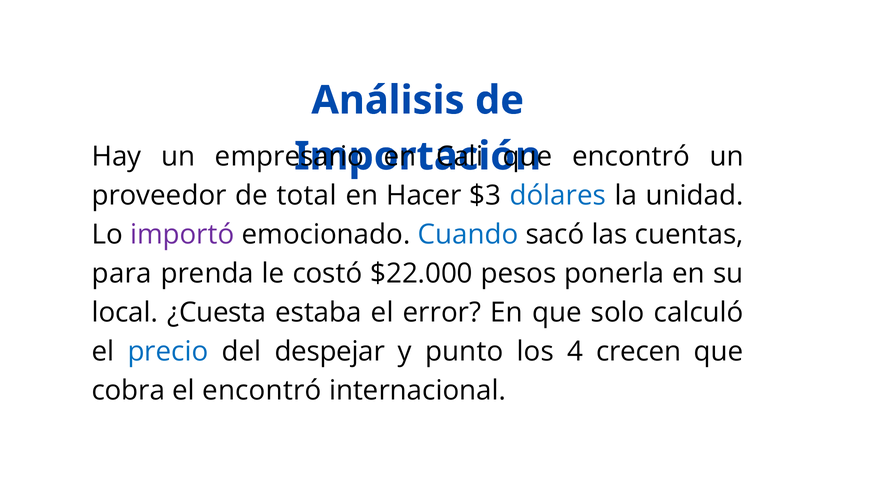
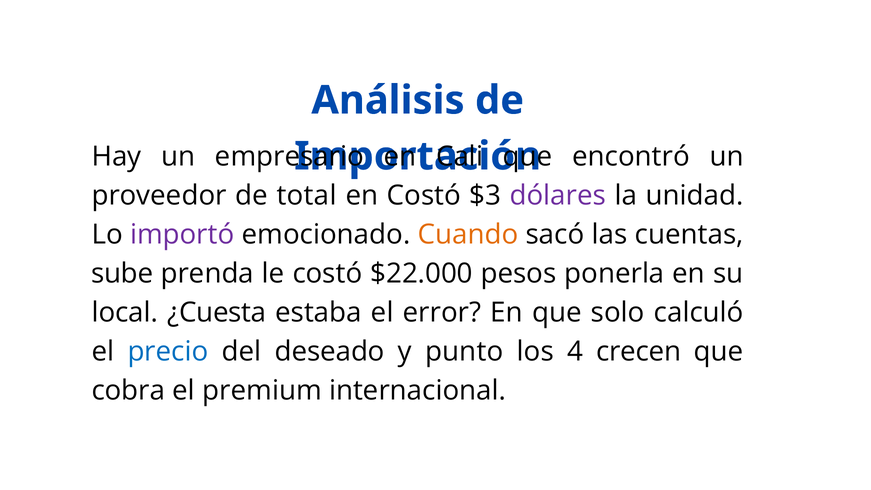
en Hacer: Hacer -> Costó (424, 196)
dólares colour: blue -> purple (558, 196)
Cuando colour: blue -> orange (468, 235)
para: para -> sube (122, 274)
despejar: despejar -> deseado (330, 351)
el encontró: encontró -> premium (262, 390)
